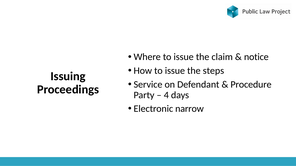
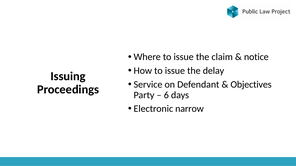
steps: steps -> delay (213, 71)
Procedure: Procedure -> Objectives (251, 85)
4: 4 -> 6 (166, 95)
